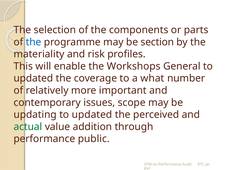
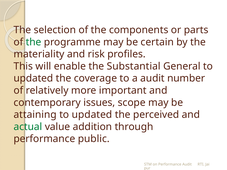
the colour: blue -> green (34, 42)
section: section -> certain (157, 42)
Workshops: Workshops -> Substantial (134, 66)
a what: what -> audit (152, 78)
updating: updating -> attaining (35, 115)
